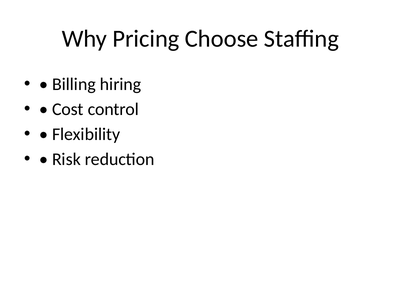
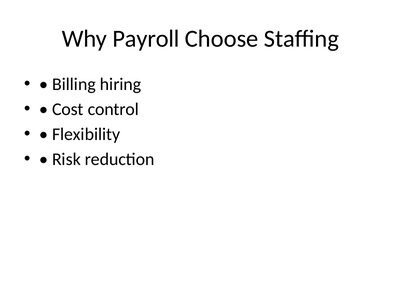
Pricing: Pricing -> Payroll (146, 39)
